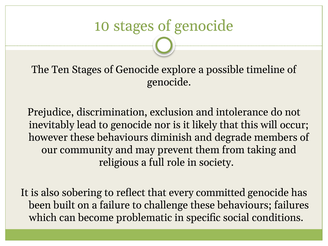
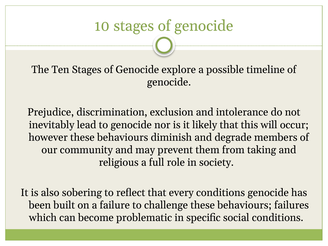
every committed: committed -> conditions (221, 193)
